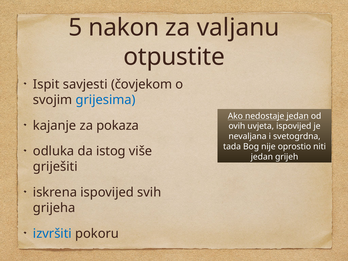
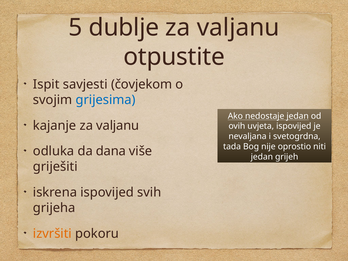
nakon: nakon -> dublje (124, 27)
kajanje za pokaza: pokaza -> valjanu (118, 126)
istog: istog -> dana (111, 151)
izvršiti colour: blue -> orange (52, 234)
